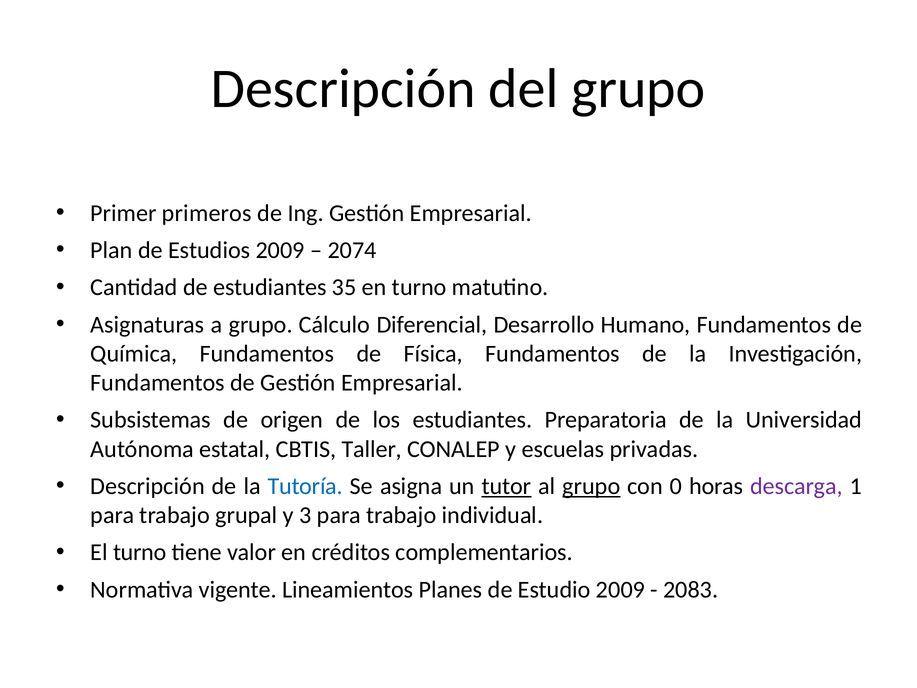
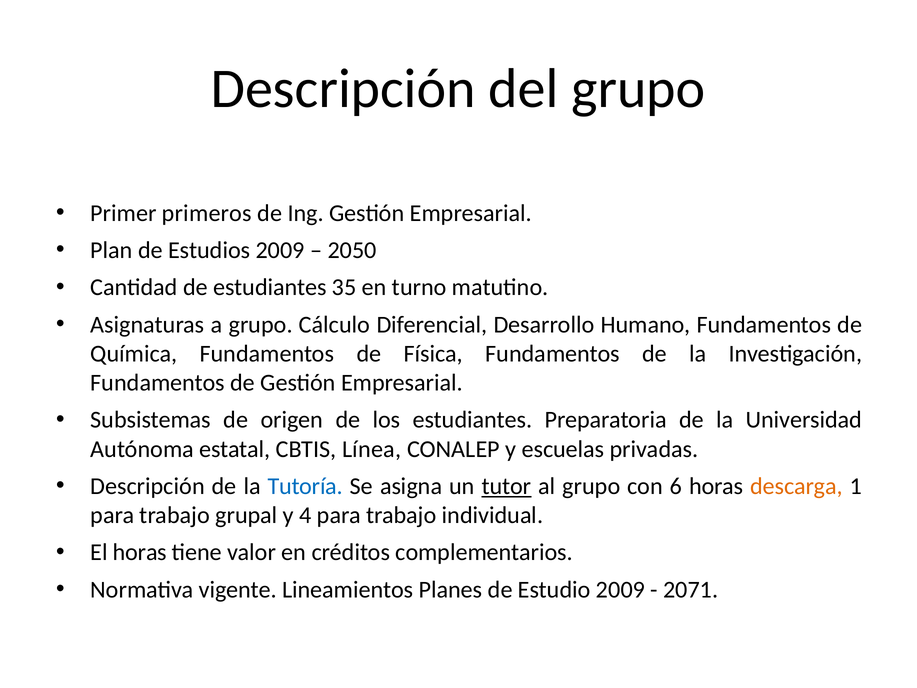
2074: 2074 -> 2050 (352, 250)
Taller: Taller -> Línea (372, 449)
grupo underline: present -> none (591, 486)
0: 0 -> 6 (676, 486)
descarga colour: purple -> orange (797, 486)
3: 3 -> 4 (305, 515)
El turno: turno -> horas (140, 552)
2083: 2083 -> 2071 (691, 589)
